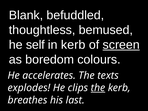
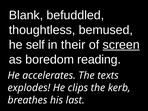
in kerb: kerb -> their (73, 45)
colours: colours -> reading (99, 60)
the underline: present -> none (98, 88)
